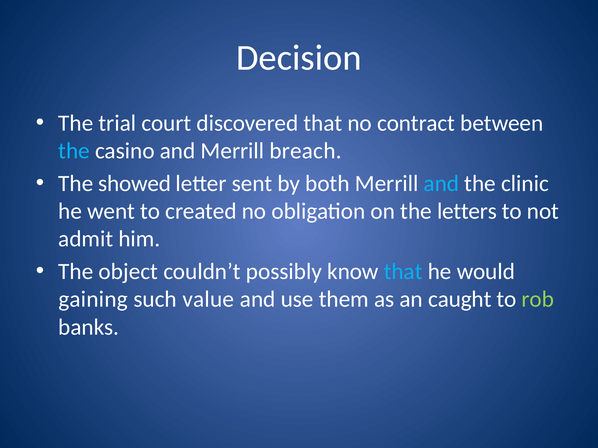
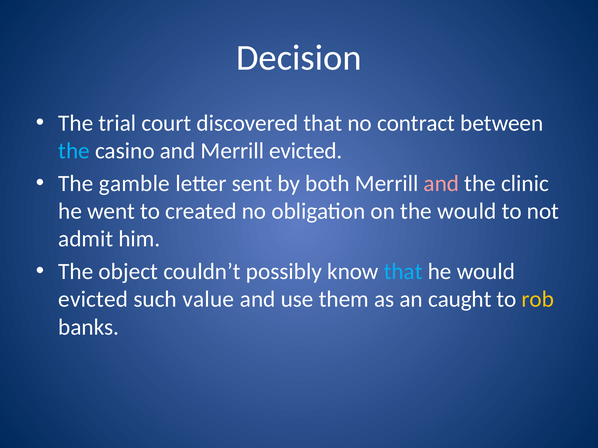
Merrill breach: breach -> evicted (306, 151)
showed: showed -> gamble (134, 184)
and colour: light blue -> pink (441, 184)
the letters: letters -> would (467, 211)
gaining: gaining -> evicted (93, 300)
rob colour: light green -> yellow (538, 300)
